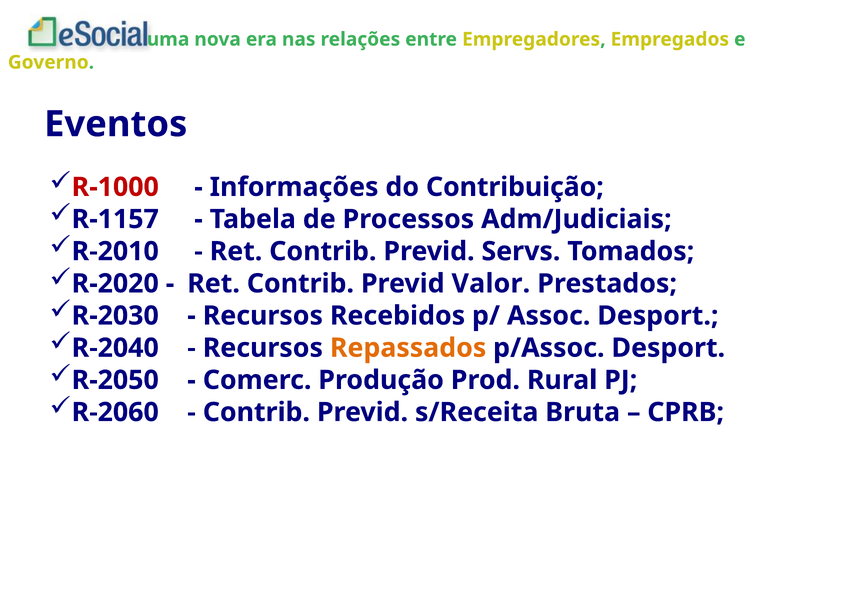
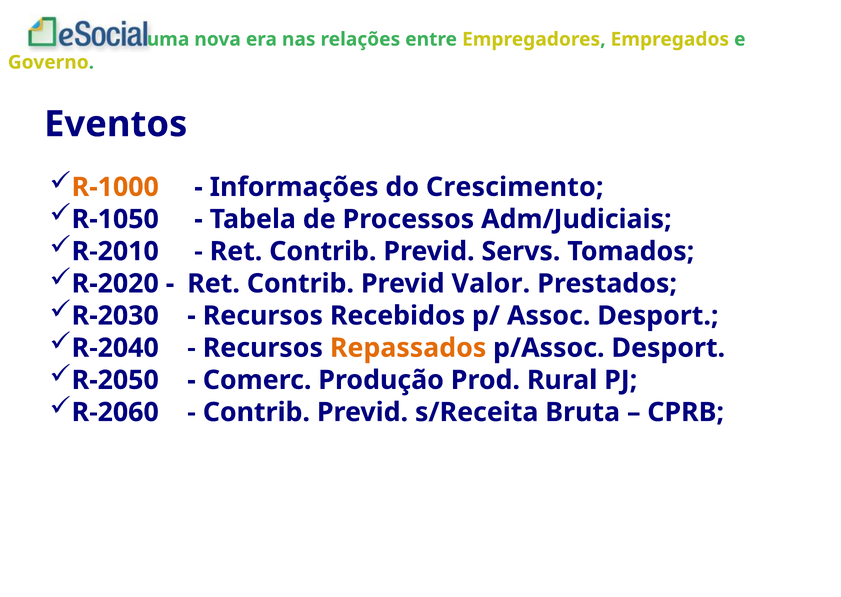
R-1000 colour: red -> orange (115, 187)
Contribuição: Contribuição -> Crescimento (515, 187)
R-1157: R-1157 -> R-1050 (115, 219)
